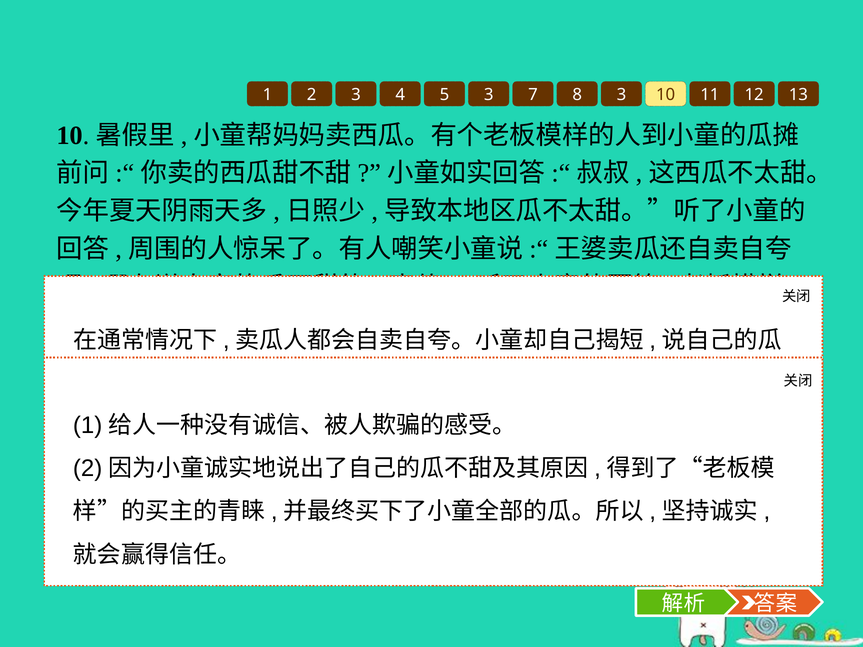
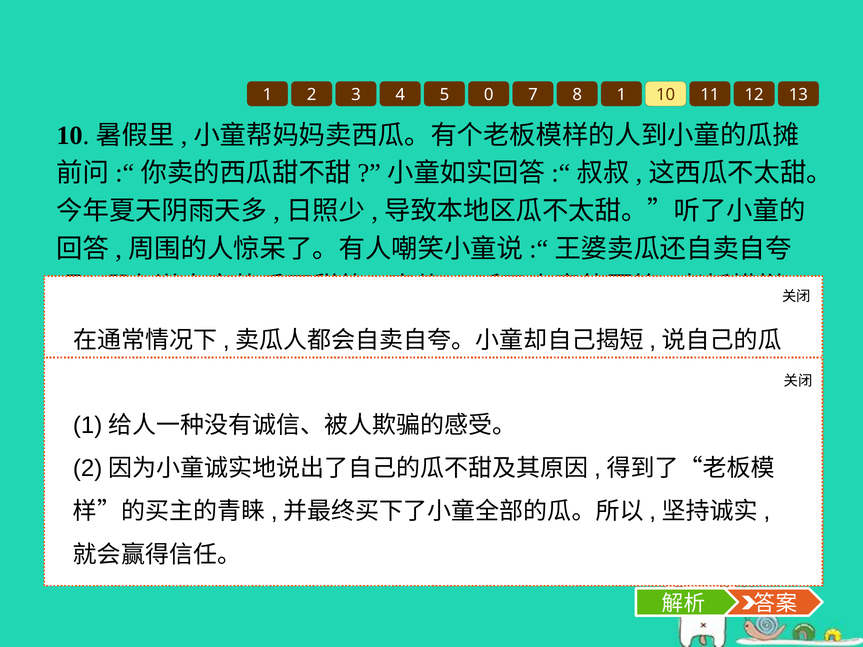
5 3: 3 -> 0 (489, 95)
8 3: 3 -> 1 (621, 95)
